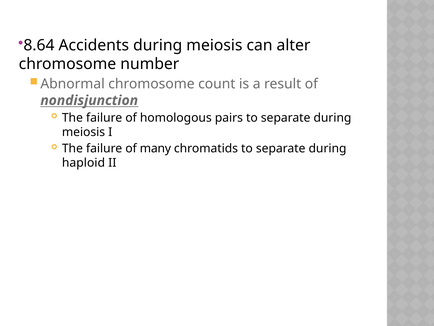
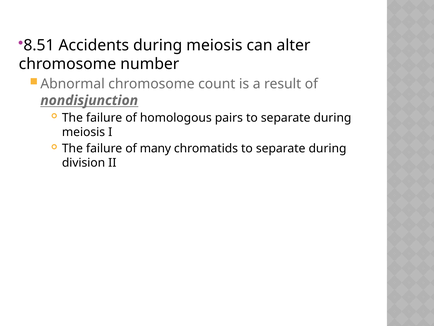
8.64: 8.64 -> 8.51 (39, 45)
haploid: haploid -> division (84, 163)
